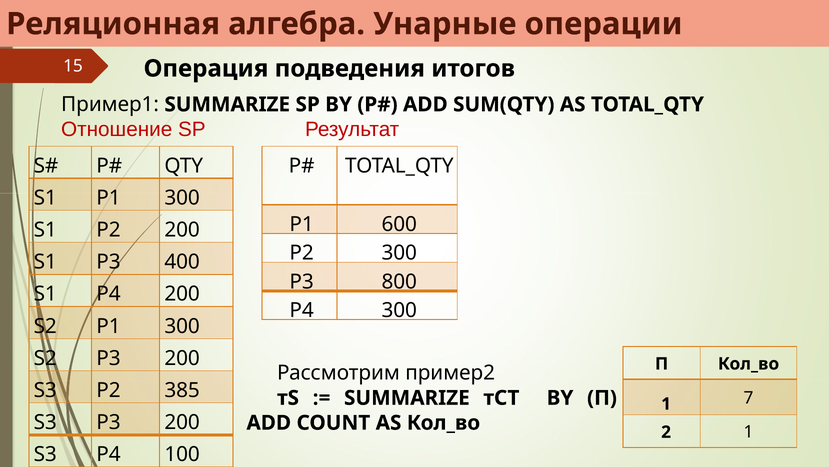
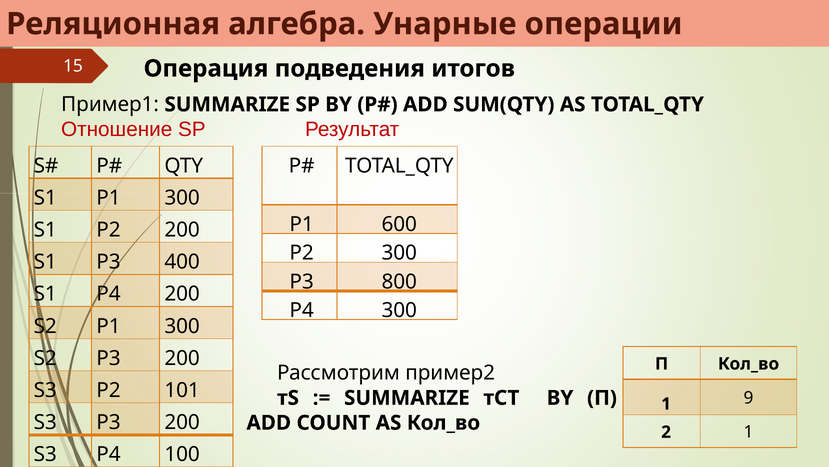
385: 385 -> 101 (182, 390)
7: 7 -> 9 (749, 397)
